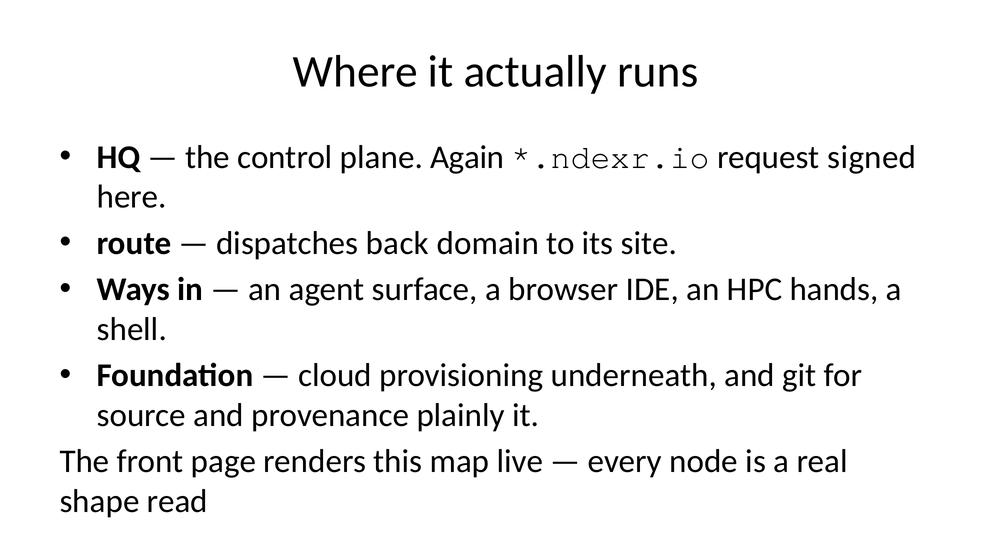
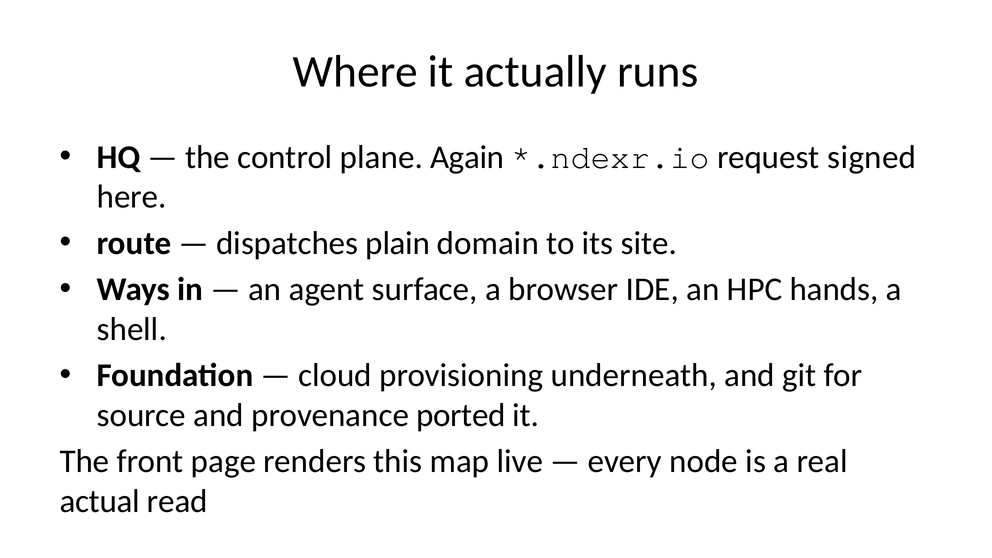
back: back -> plain (398, 243)
plainly: plainly -> ported (461, 415)
shape: shape -> actual (100, 501)
